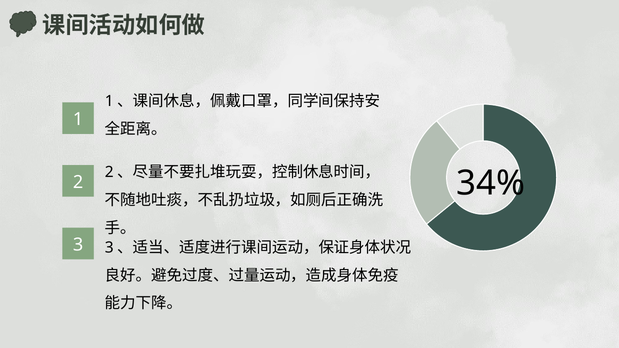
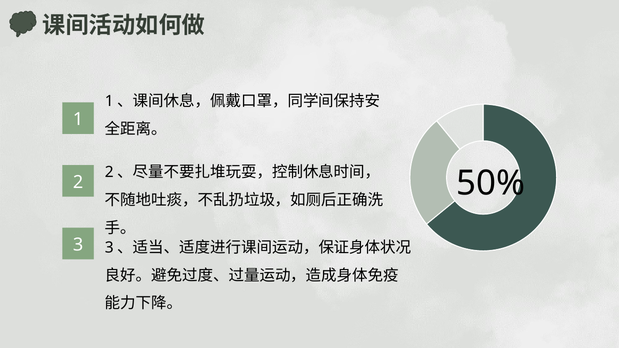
34%: 34% -> 50% (491, 183)
